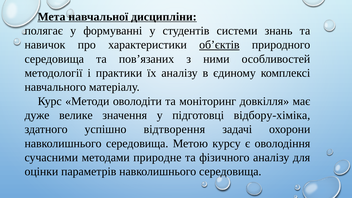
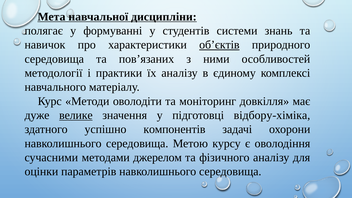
велике underline: none -> present (76, 115)
відтворення: відтворення -> компонентів (174, 129)
природне: природне -> джерелом (157, 157)
